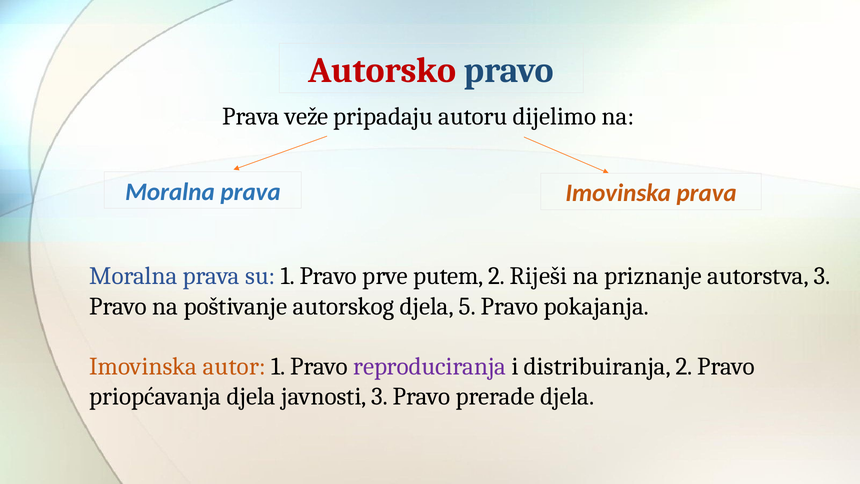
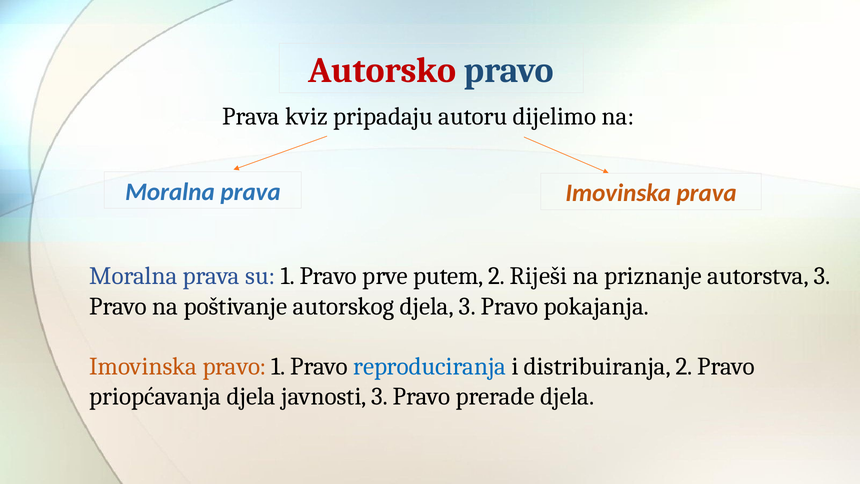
veže: veže -> kviz (306, 116)
djela 5: 5 -> 3 (467, 306)
Imovinska autor: autor -> pravo (234, 366)
reproduciranja colour: purple -> blue (430, 366)
